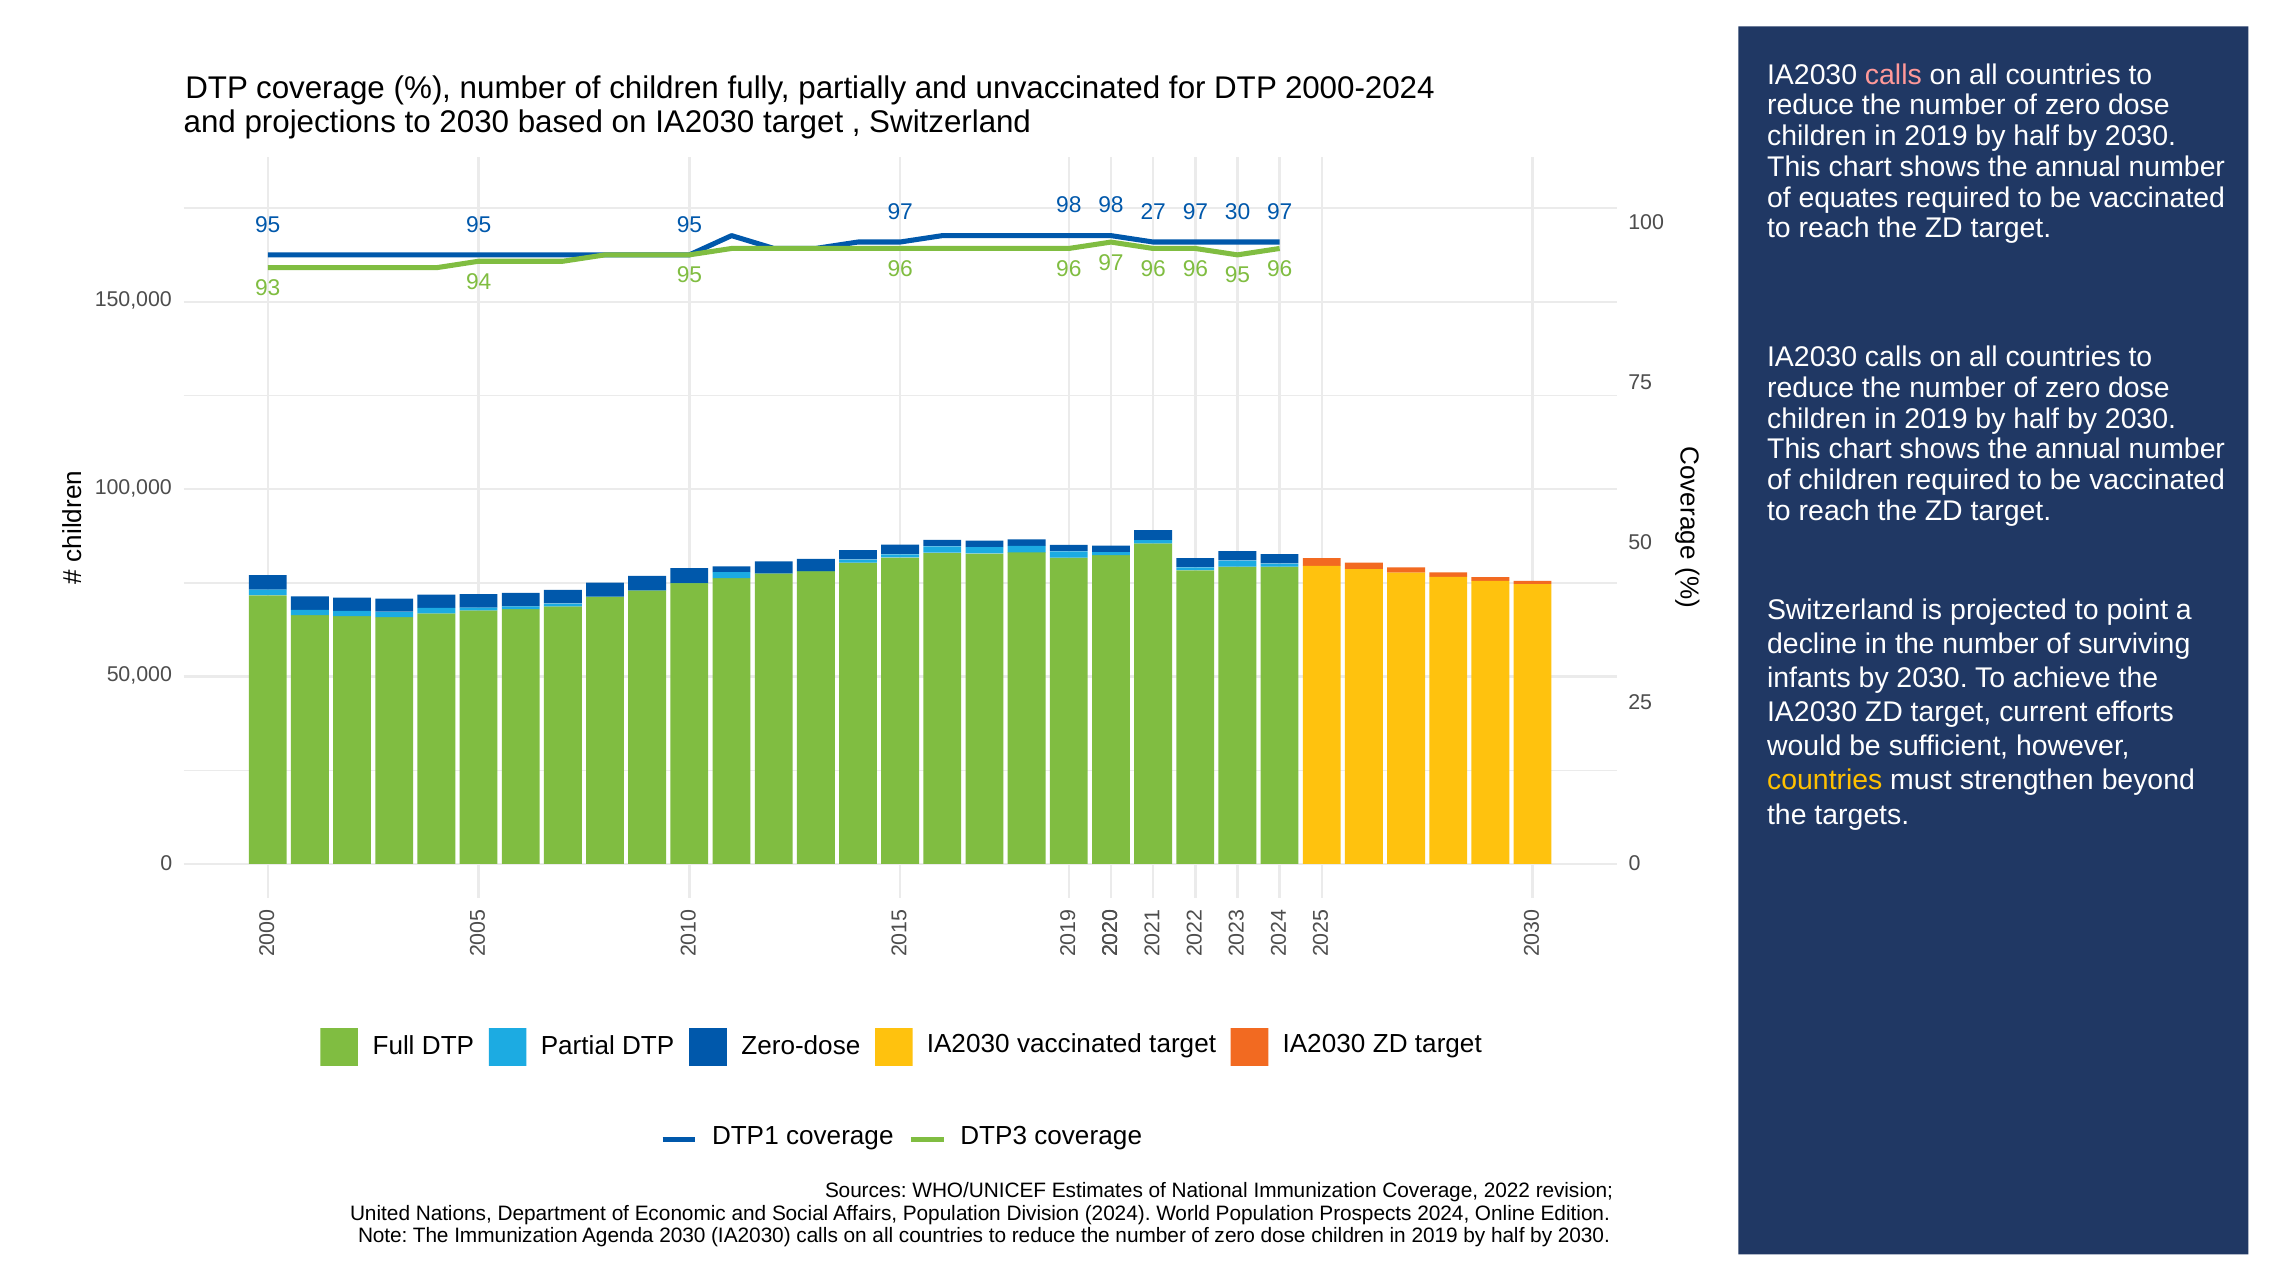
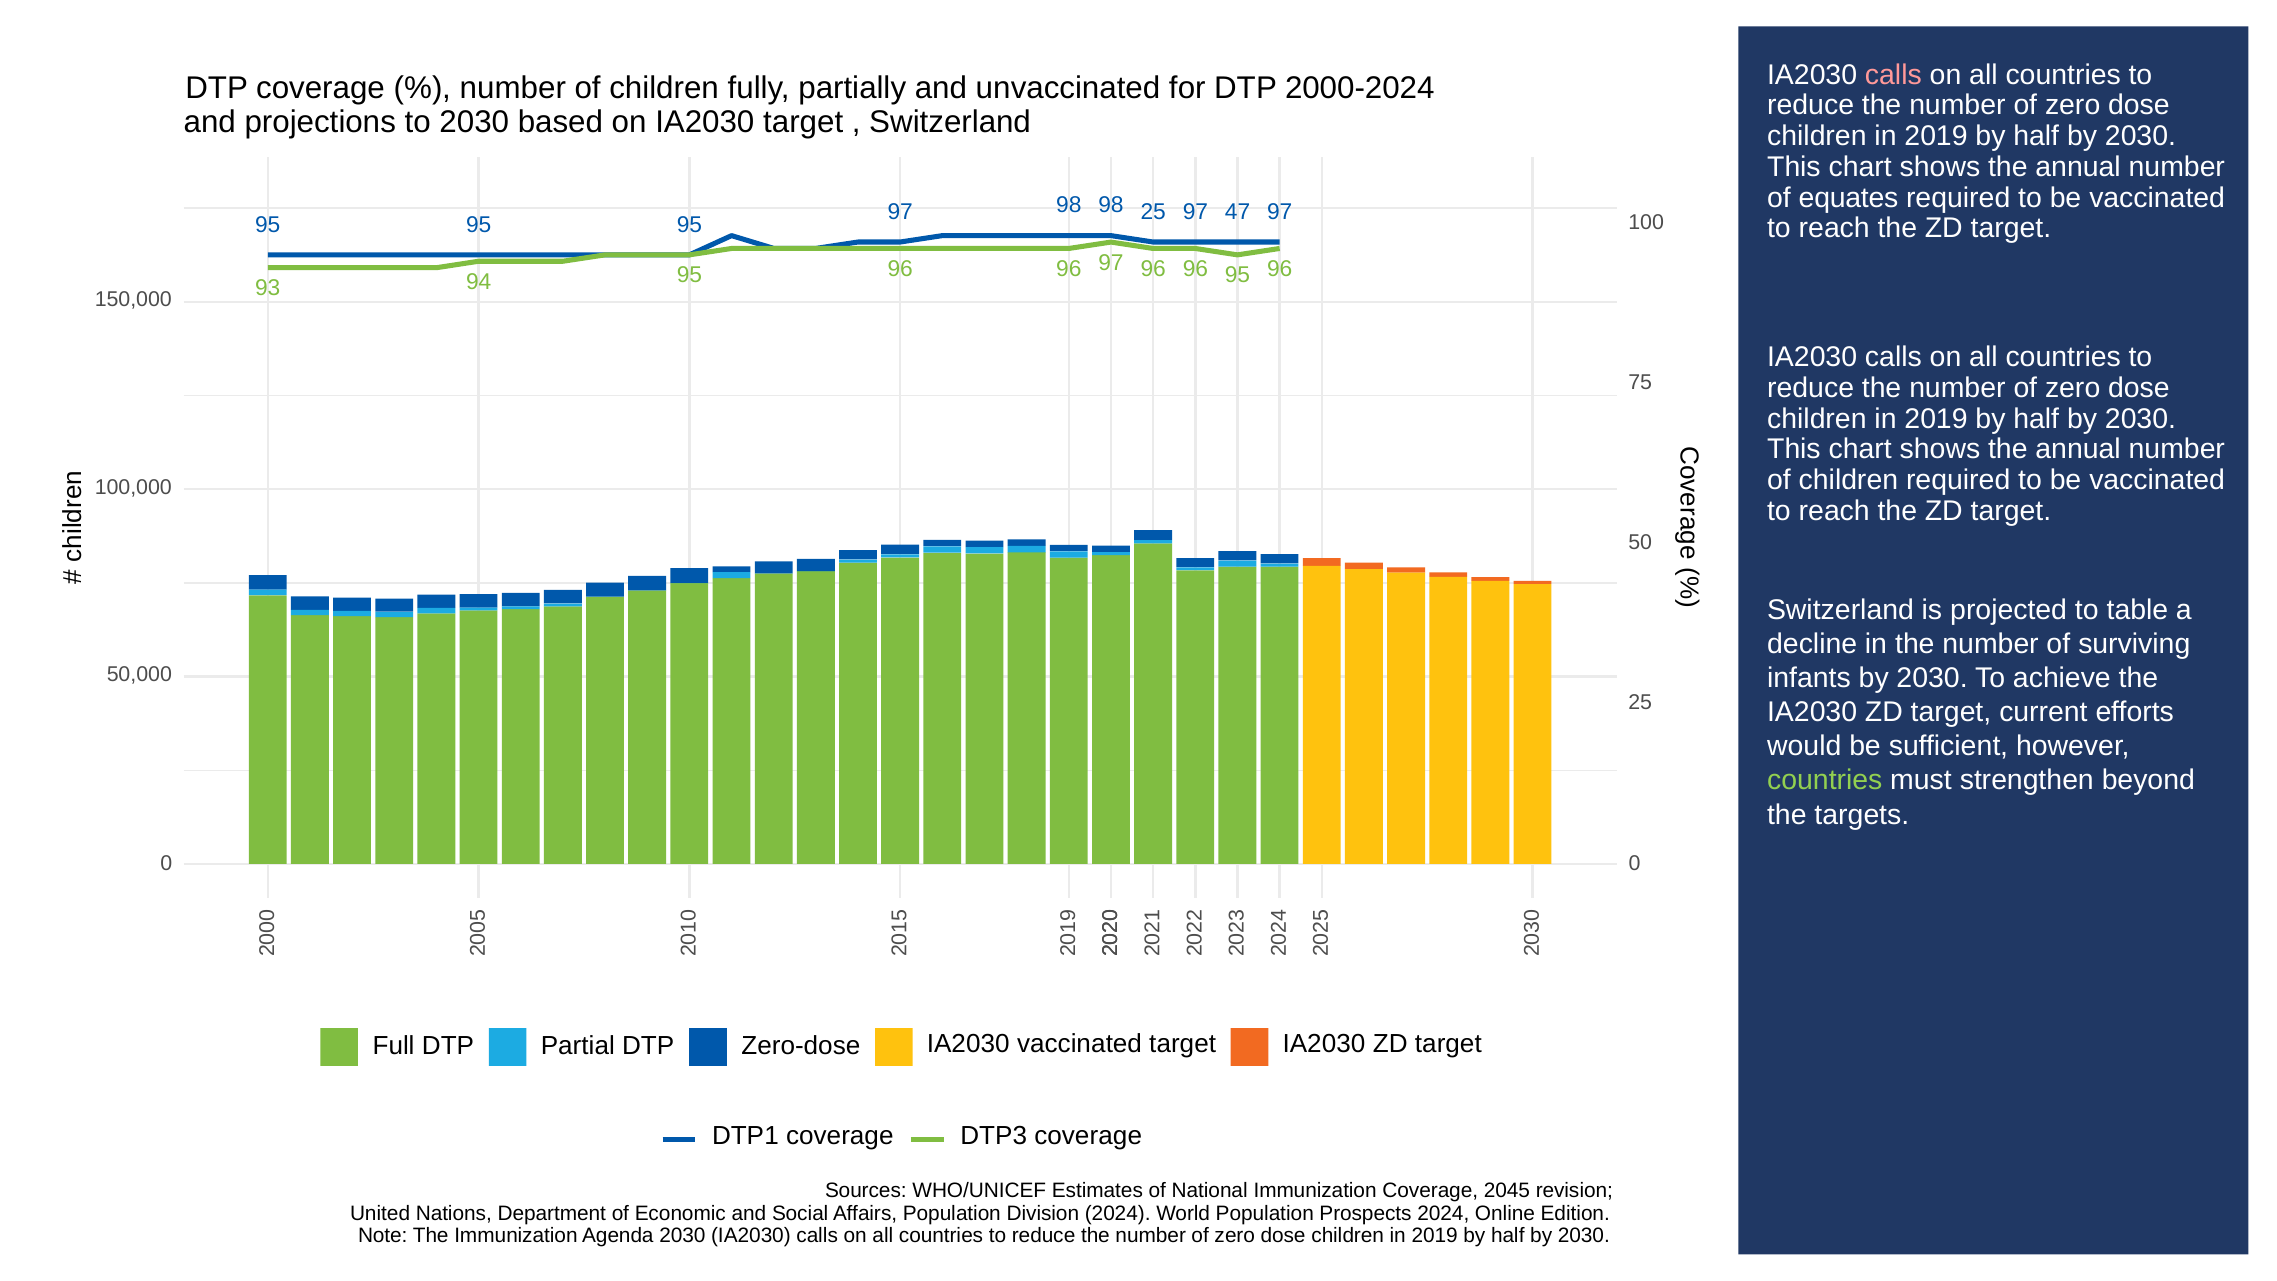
98 27: 27 -> 25 (1153, 212)
30: 30 -> 47 (1238, 212)
point: point -> table (2137, 610)
countries colour: yellow -> light green (1825, 780)
2022: 2022 -> 2045 (1507, 1191)
